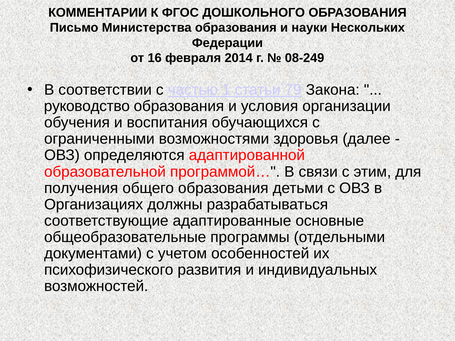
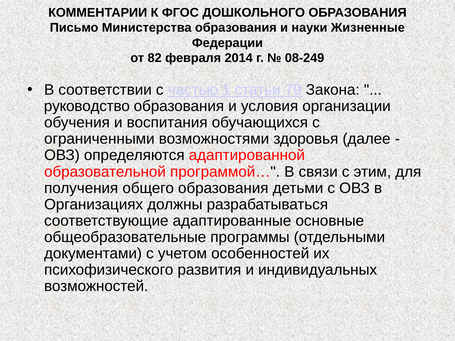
Нескольких: Нескольких -> Жизненные (368, 28)
16: 16 -> 82 (155, 58)
